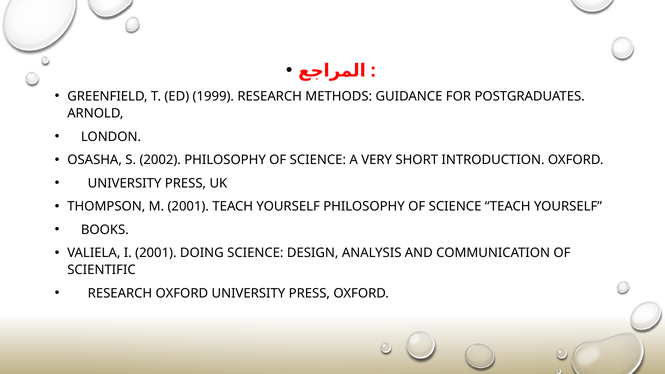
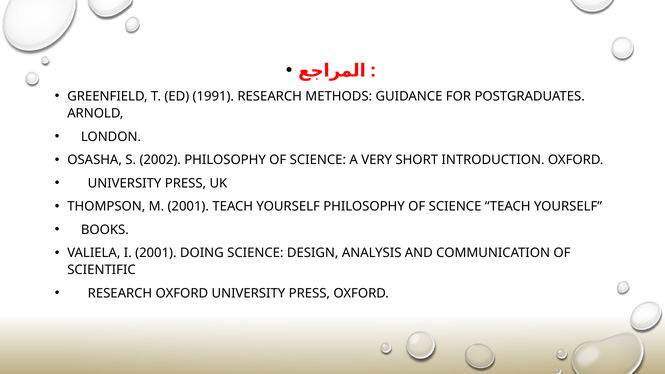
1999: 1999 -> 1991 (213, 96)
